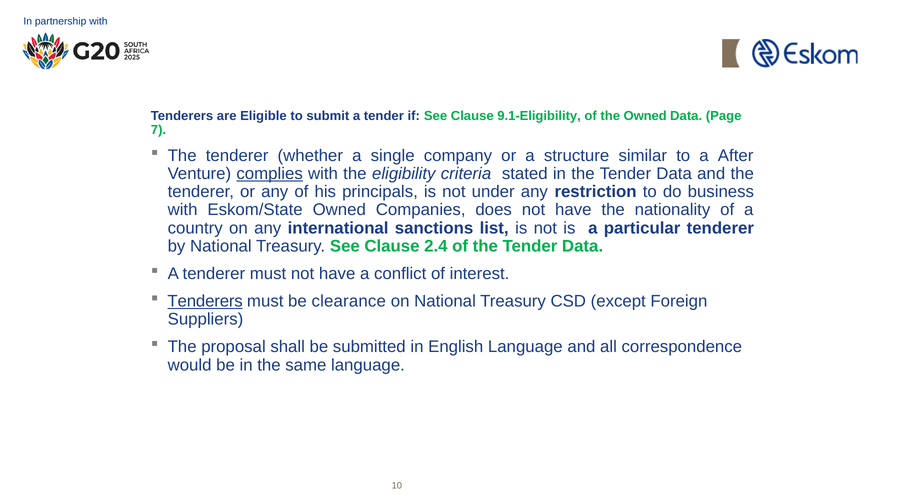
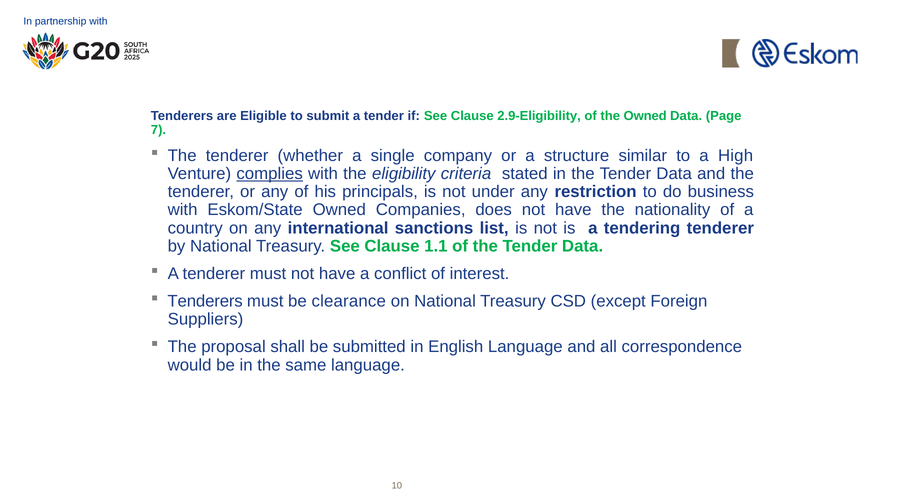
9.1-Eligibility: 9.1-Eligibility -> 2.9-Eligibility (539, 116)
After: After -> High (736, 156)
particular: particular -> tendering (642, 228)
2.4: 2.4 -> 1.1 (436, 246)
Tenderers underline: present -> none (205, 302)
